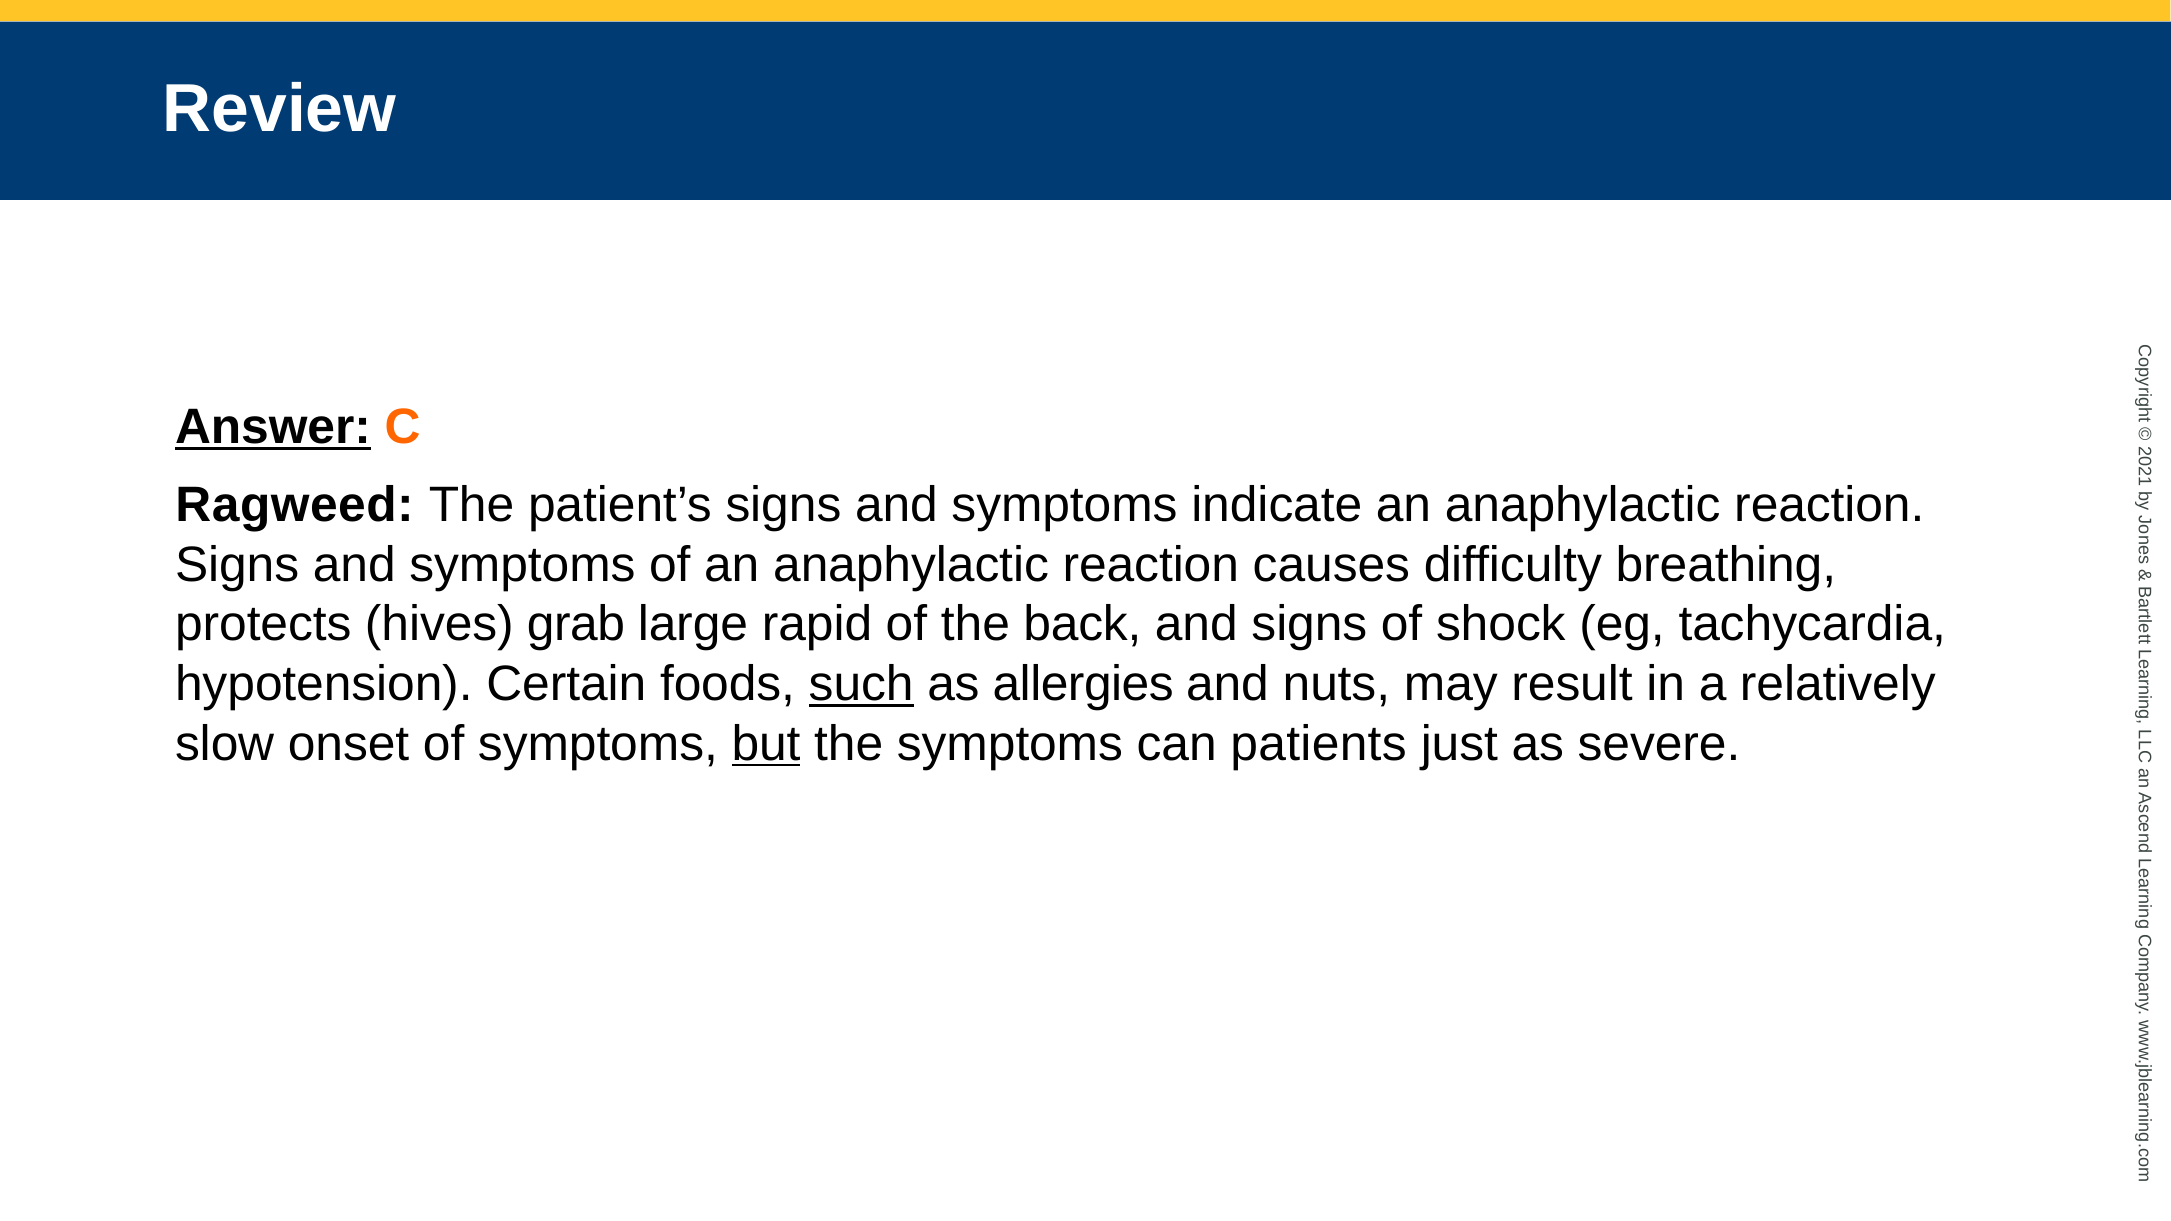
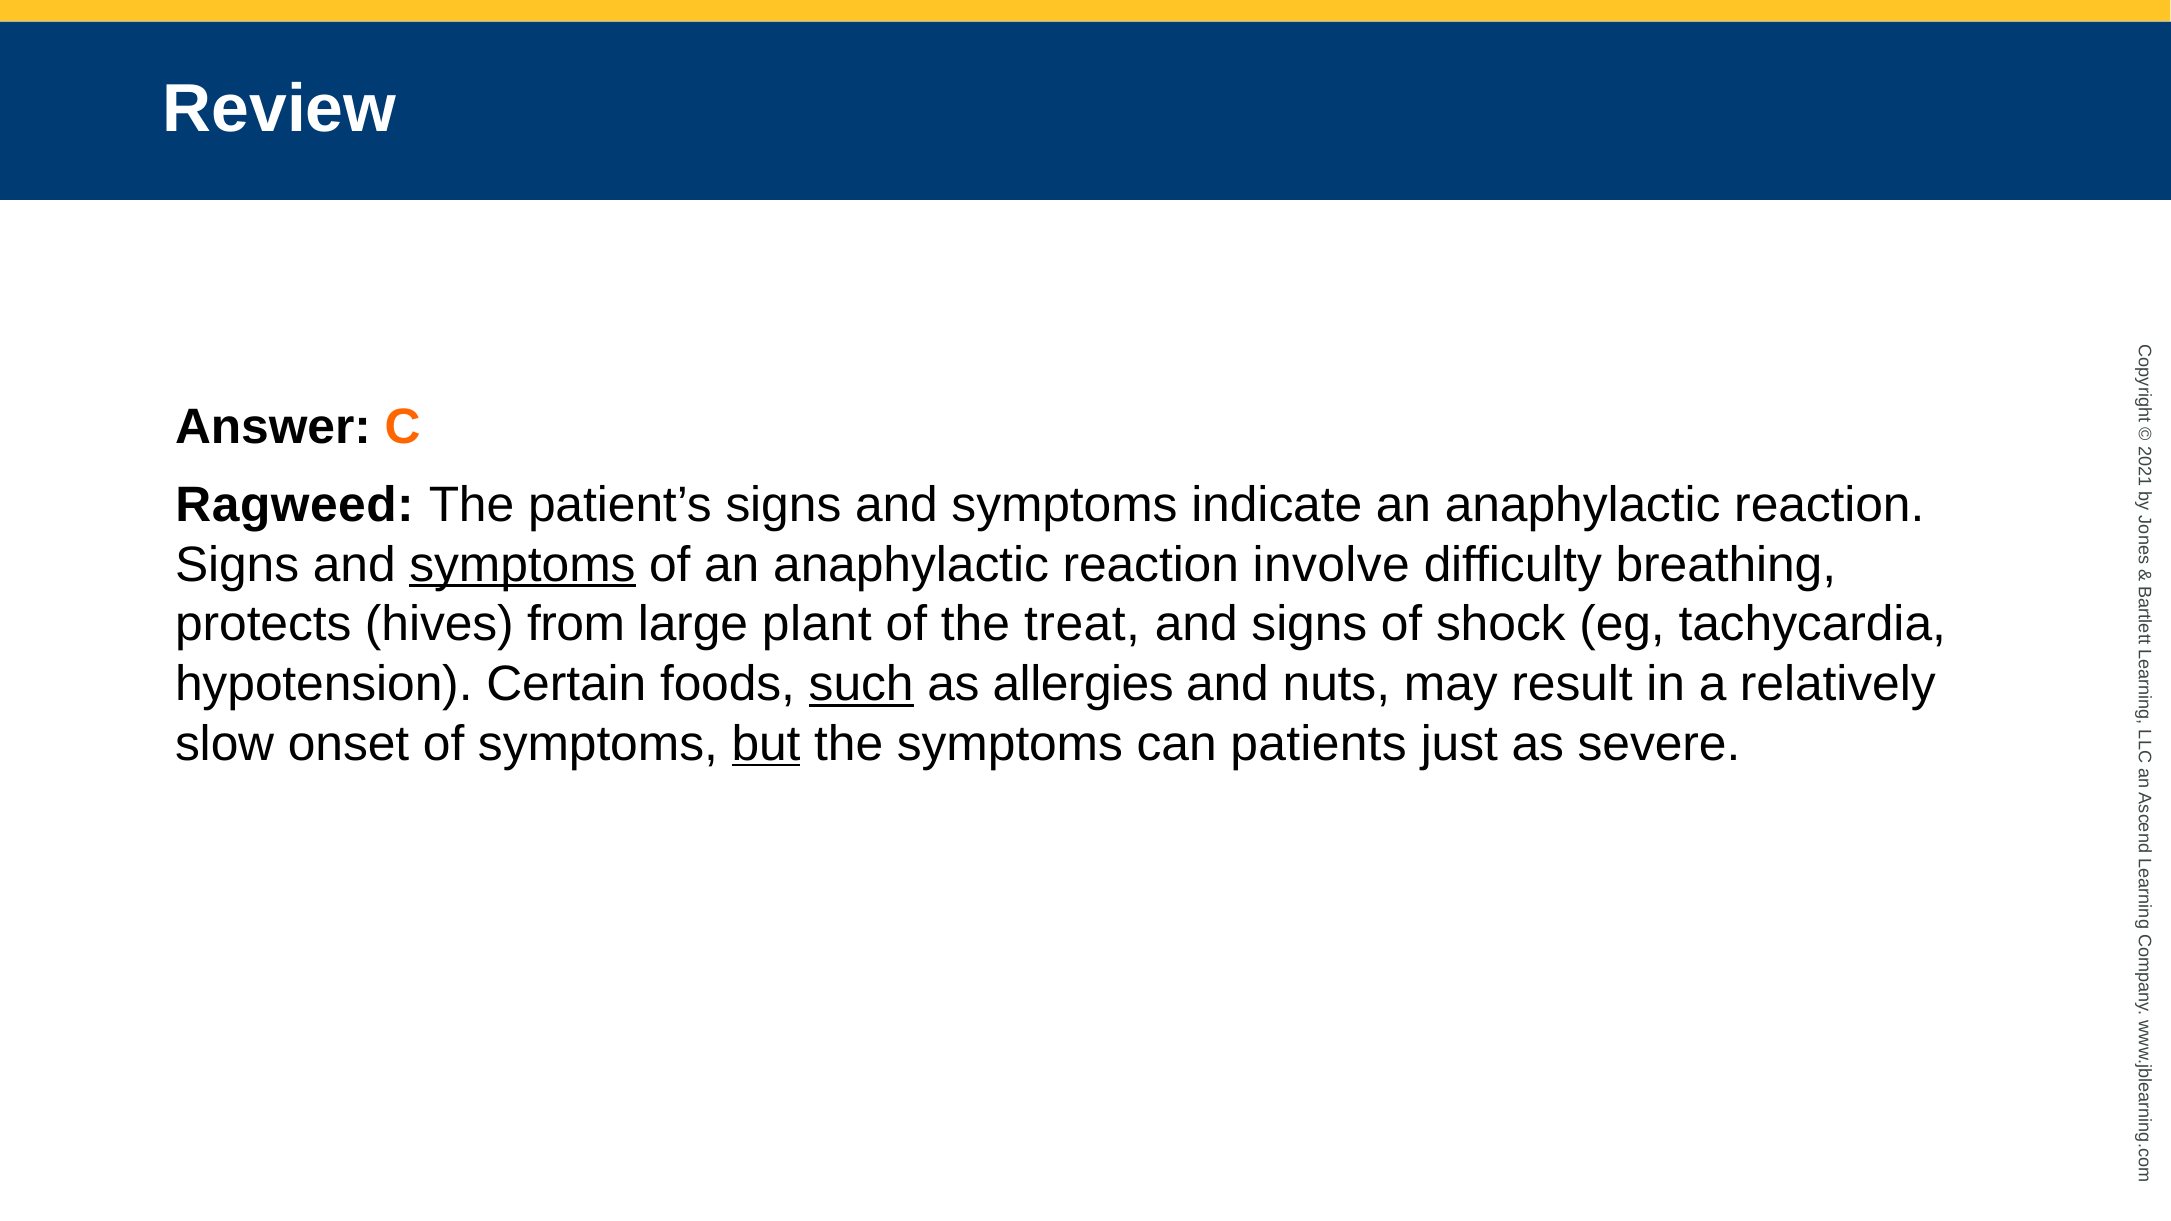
Answer underline: present -> none (273, 427)
symptoms underline: none -> present (522, 565)
causes: causes -> involve (1331, 565)
grab: grab -> from (576, 624)
rapid: rapid -> plant (817, 624)
back: back -> treat (1082, 624)
